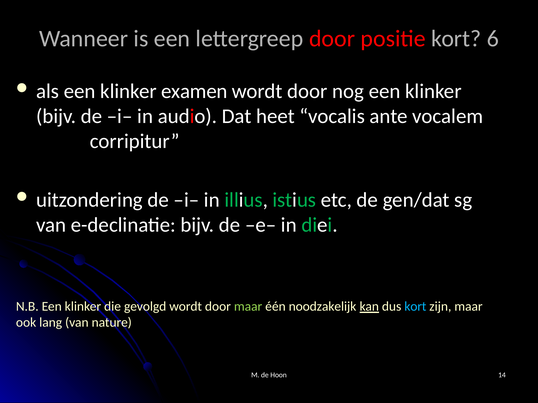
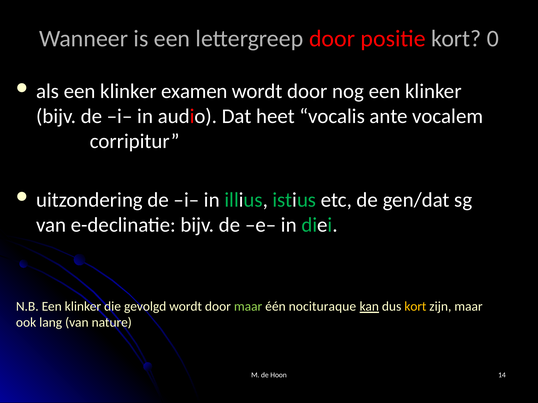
6: 6 -> 0 (493, 39)
noodzakelijk: noodzakelijk -> nocituraque (322, 307)
kort colour: light blue -> yellow (415, 307)
